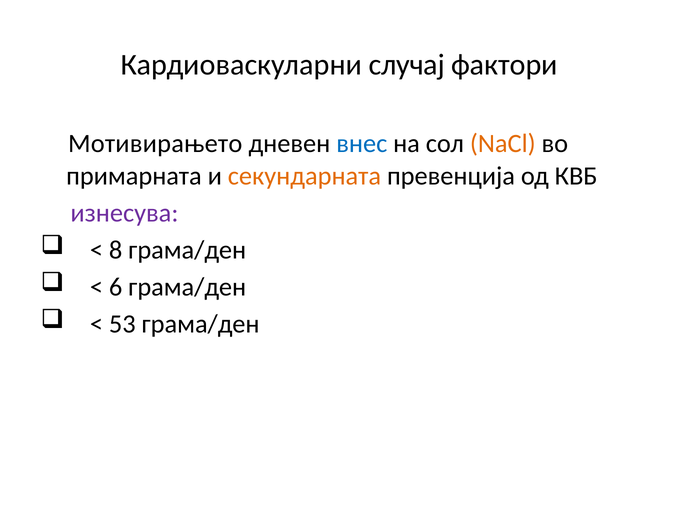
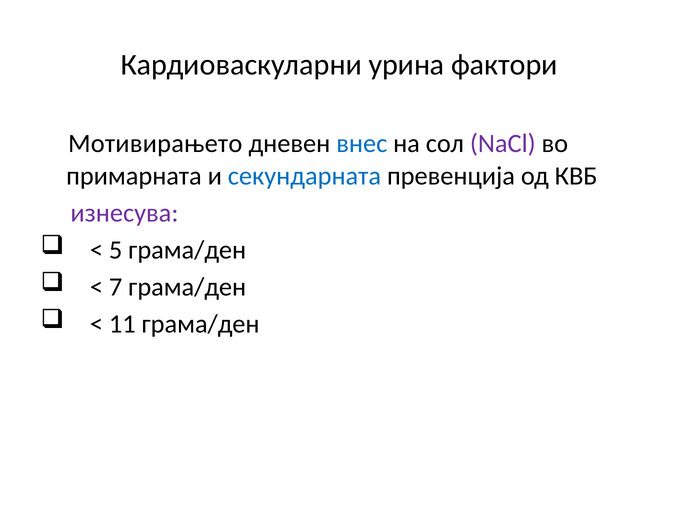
случај: случај -> урина (407, 65)
NaCl colour: orange -> purple (503, 144)
секундарната colour: orange -> blue (304, 176)
8: 8 -> 5 (116, 250)
6: 6 -> 7 (116, 287)
53: 53 -> 11 (122, 324)
